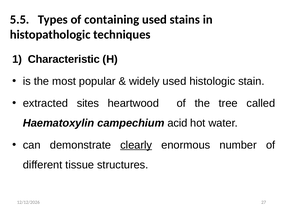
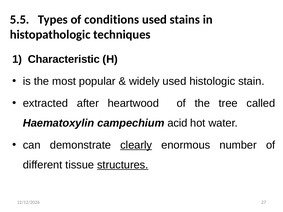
containing: containing -> conditions (112, 20)
sites: sites -> after (88, 103)
structures underline: none -> present (123, 165)
